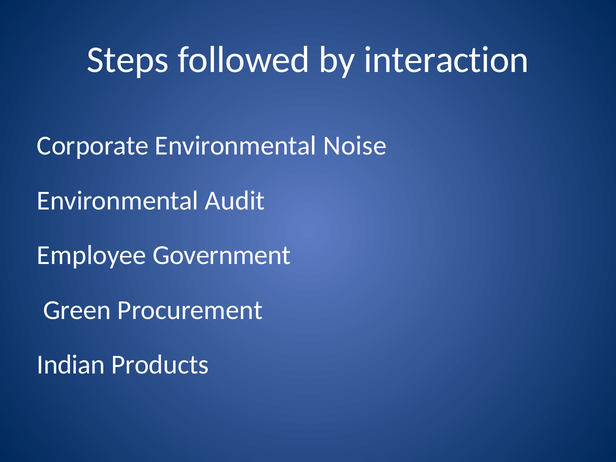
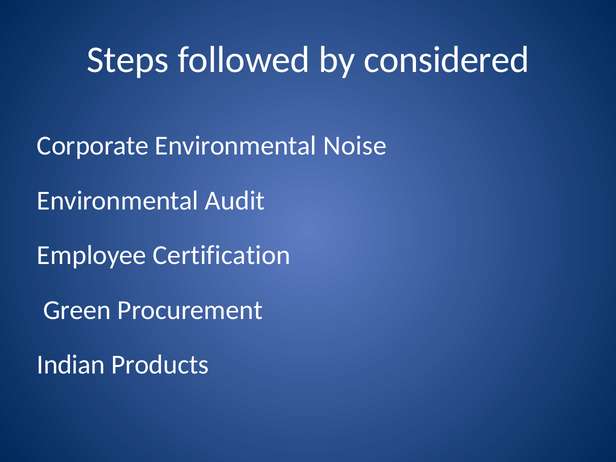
interaction: interaction -> considered (447, 60)
Government: Government -> Certification (222, 255)
